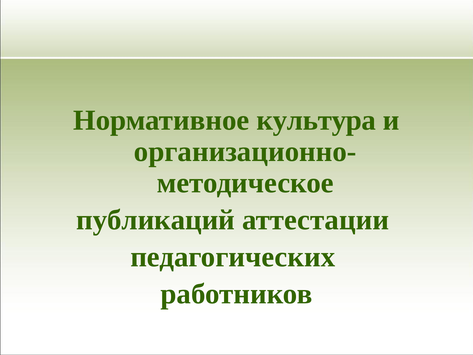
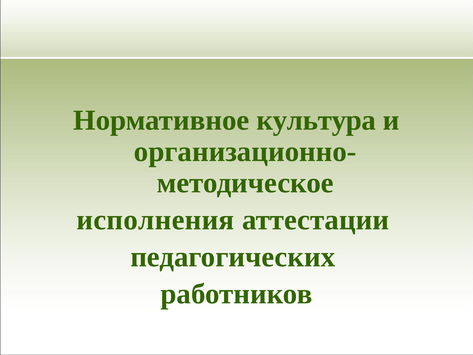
публикаций: публикаций -> исполнения (155, 220)
